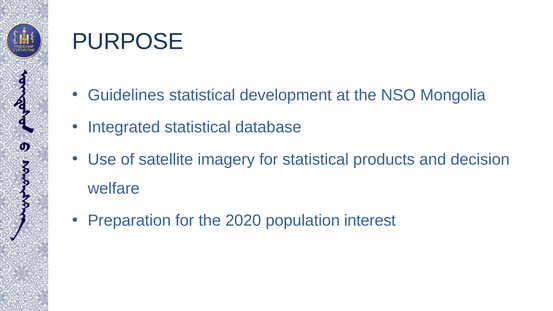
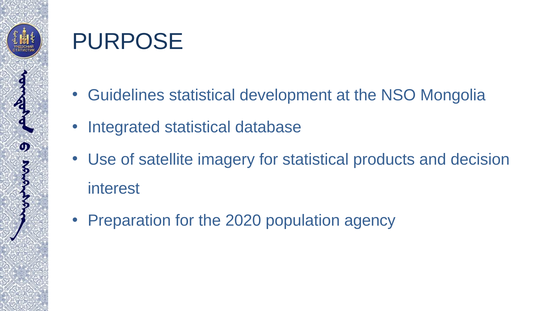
welfare: welfare -> interest (114, 188)
interest: interest -> agency (370, 221)
